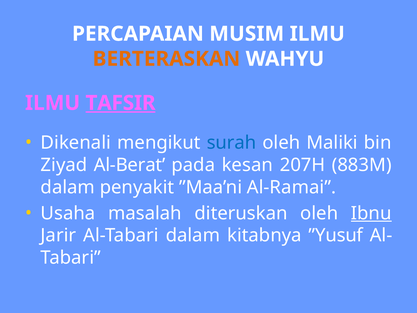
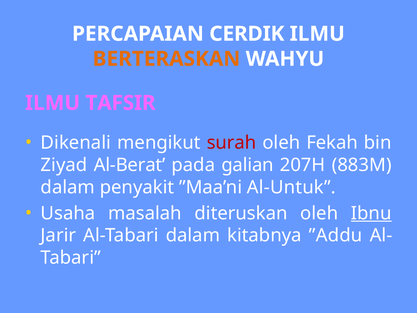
MUSIM: MUSIM -> CERDIK (247, 34)
TAFSIR underline: present -> none (121, 103)
surah colour: blue -> red (232, 143)
Maliki: Maliki -> Fekah (332, 143)
kesan: kesan -> galian (248, 165)
Al-Ramai: Al-Ramai -> Al-Untuk (291, 187)
”Yusuf: ”Yusuf -> ”Addu (336, 235)
